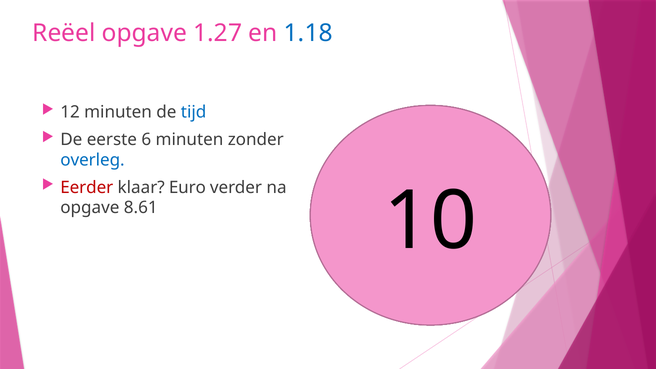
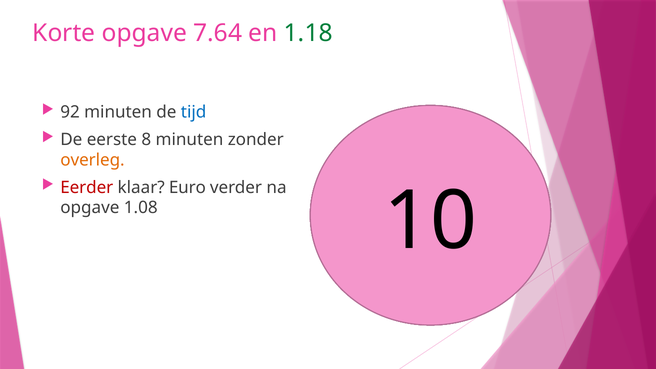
Reëel: Reëel -> Korte (64, 33)
1.27: 1.27 -> 7.64 (218, 33)
1.18 colour: blue -> green (308, 33)
12: 12 -> 92 (70, 112)
6: 6 -> 8 (146, 140)
overleg colour: blue -> orange (92, 160)
8.61: 8.61 -> 1.08 (141, 208)
